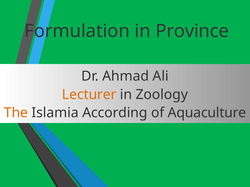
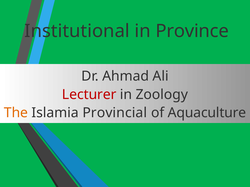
Formulation: Formulation -> Institutional (77, 31)
Lecturer colour: orange -> red (89, 95)
According: According -> Provincial (115, 113)
